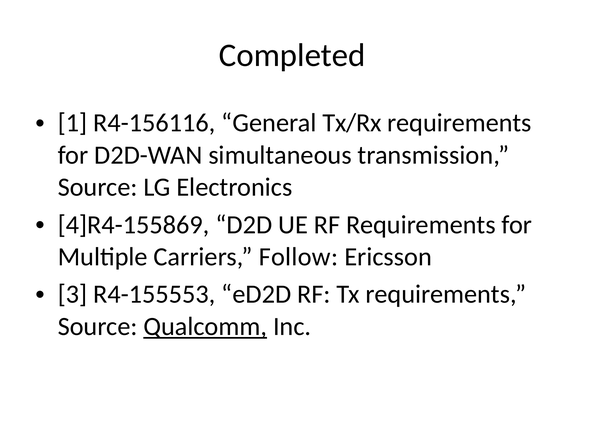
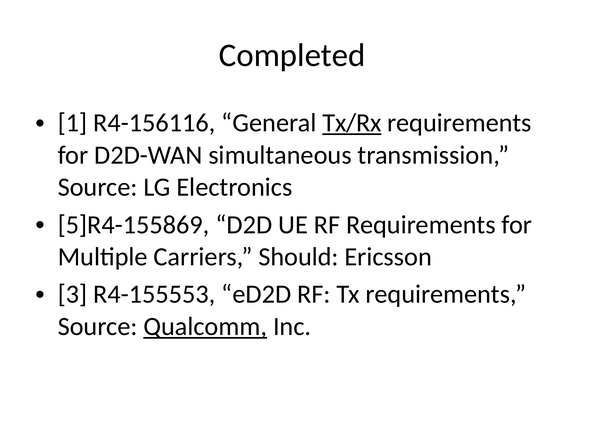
Tx/Rx underline: none -> present (352, 123)
4]R4-155869: 4]R4-155869 -> 5]R4-155869 (134, 225)
Follow: Follow -> Should (299, 257)
